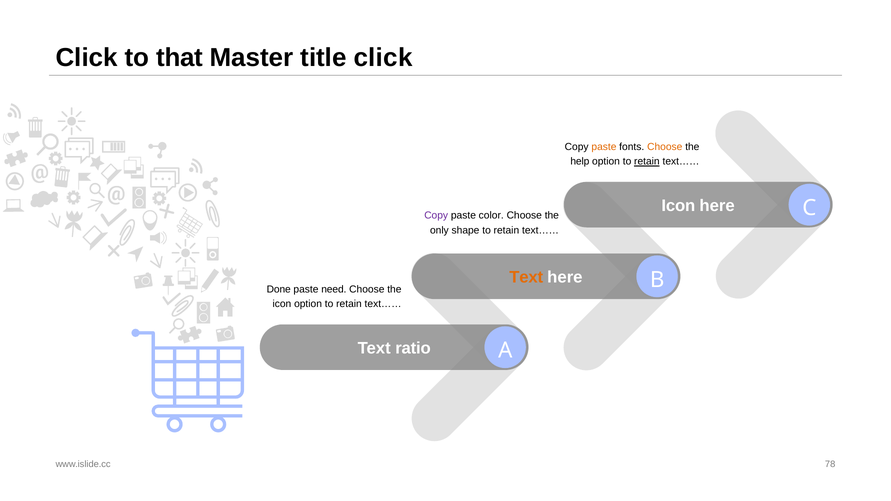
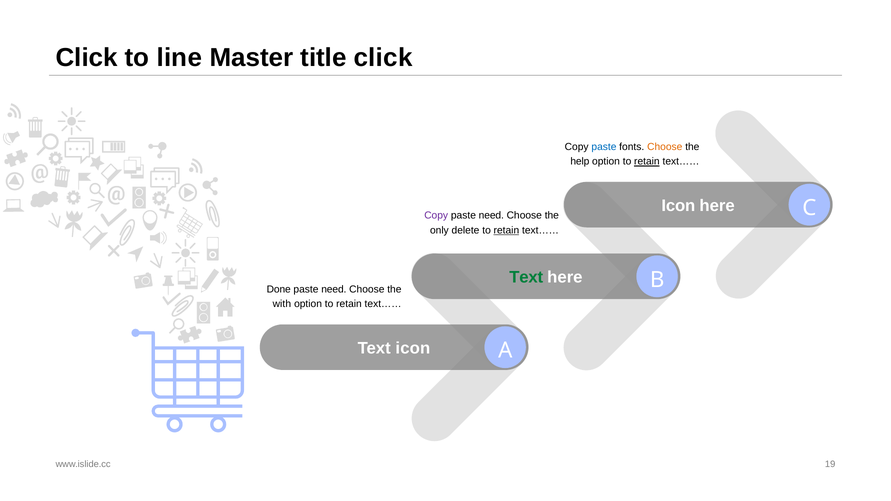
that: that -> line (179, 58)
paste colour: orange -> blue (604, 147)
color: color -> need (491, 216)
shape: shape -> delete (466, 230)
retain underline: none -> present (506, 230)
Text colour: orange -> green (526, 278)
icon: icon -> with (282, 304)
Text ratio: ratio -> icon (413, 348)
78: 78 -> 19 (830, 464)
